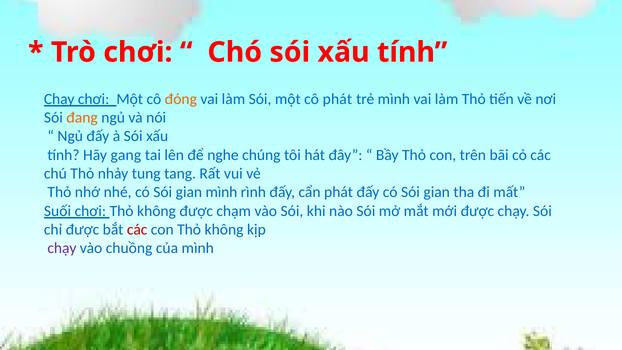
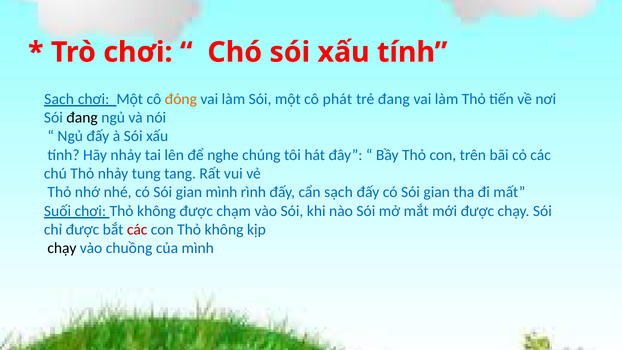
Chạy: Chạy -> Sạch (59, 99)
trẻ mình: mình -> đang (394, 99)
đang colour: orange -> black (82, 118)
Hãy gang: gang -> nhảy (126, 155)
cẩn phát: phát -> sạch (339, 192)
chạy colour: purple -> black (62, 248)
